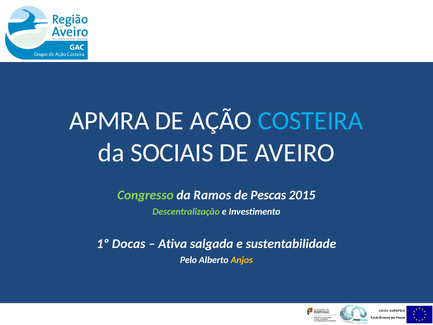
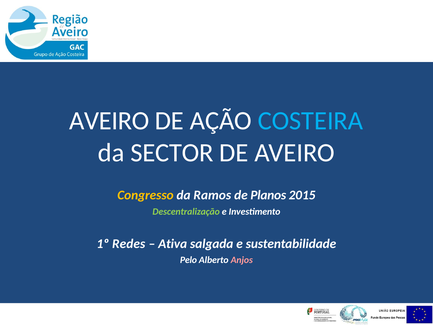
APMRA: APMRA -> AVEIRO (109, 121)
SOCIAIS: SOCIAIS -> SECTOR (172, 153)
Congresso colour: light green -> yellow (145, 195)
Pescas: Pescas -> Planos (268, 195)
Docas: Docas -> Redes (129, 244)
Anjos colour: yellow -> pink (242, 260)
